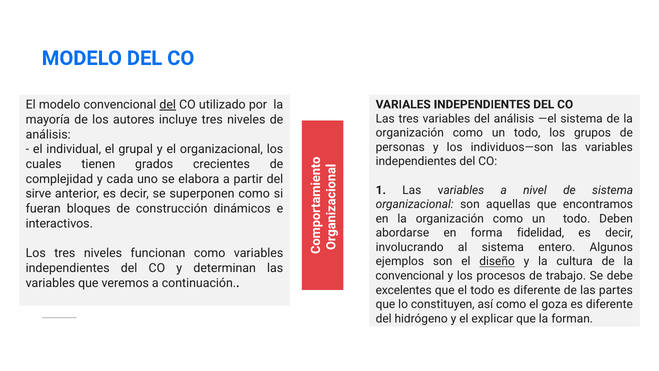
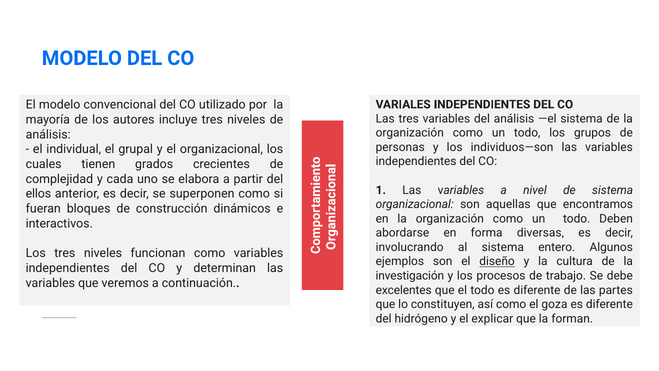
del underline: present -> none (168, 105)
sirve: sirve -> ellos (38, 194)
fidelidad: fidelidad -> diversas (540, 233)
convencional: convencional -> investigación (410, 276)
